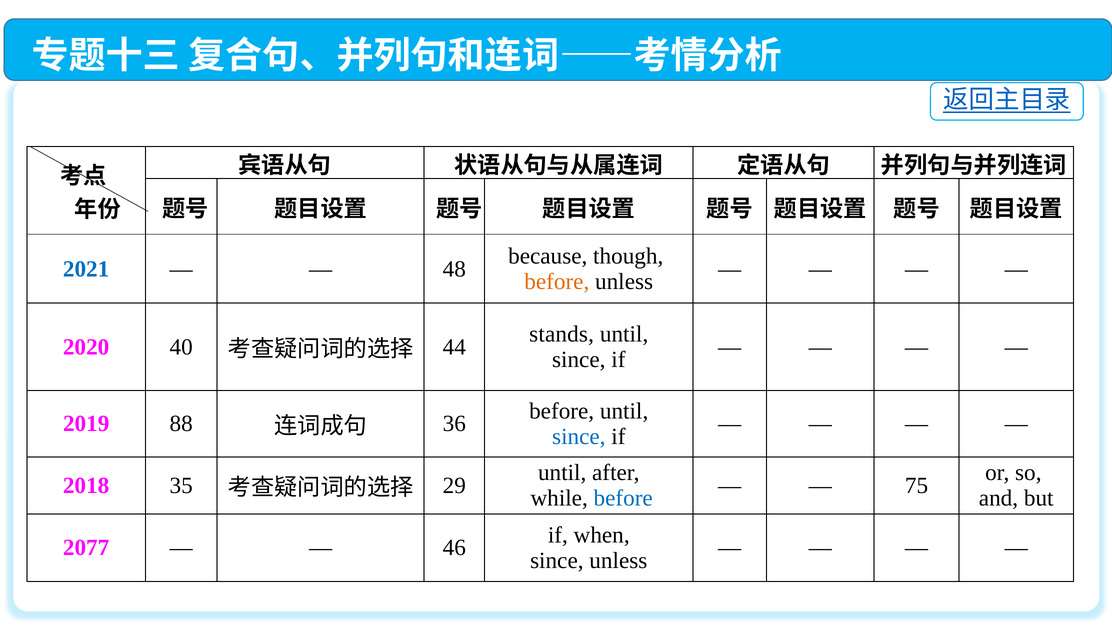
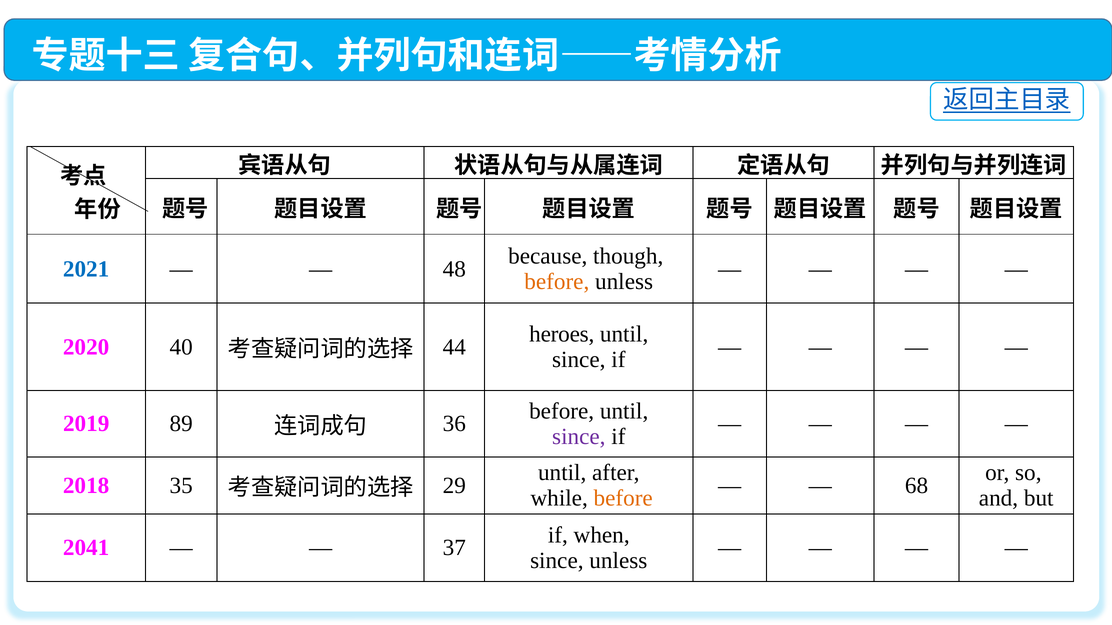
stands: stands -> heroes (562, 334)
88: 88 -> 89 (181, 424)
since colour: blue -> purple (579, 437)
75: 75 -> 68 (917, 486)
before colour: blue -> orange (623, 499)
2077: 2077 -> 2041 (86, 548)
46: 46 -> 37 (454, 548)
